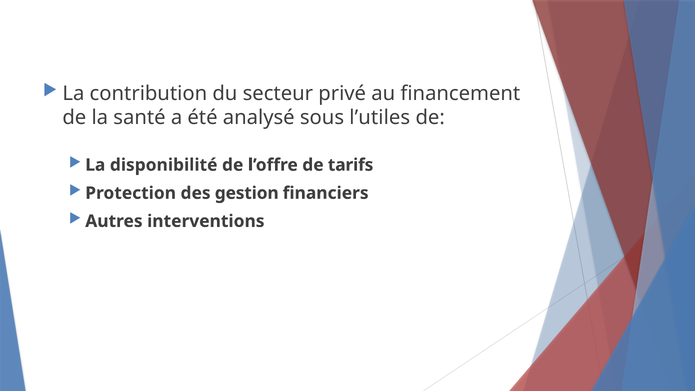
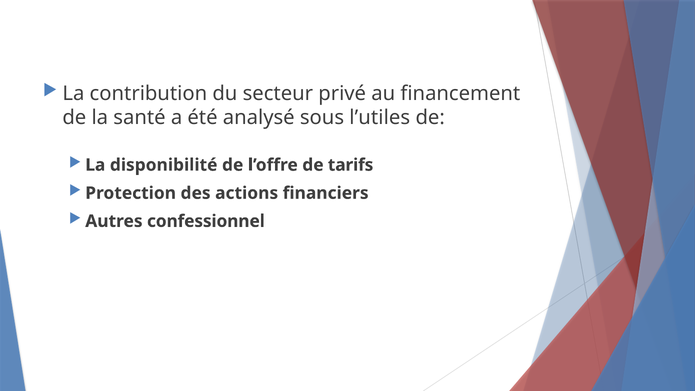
gestion: gestion -> actions (247, 193)
interventions: interventions -> confessionnel (206, 221)
